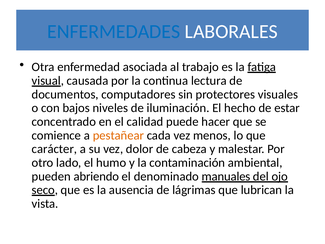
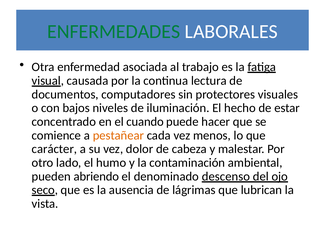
ENFERMEDADES colour: blue -> green (114, 31)
calidad: calidad -> cuando (145, 122)
manuales: manuales -> descenso (226, 176)
